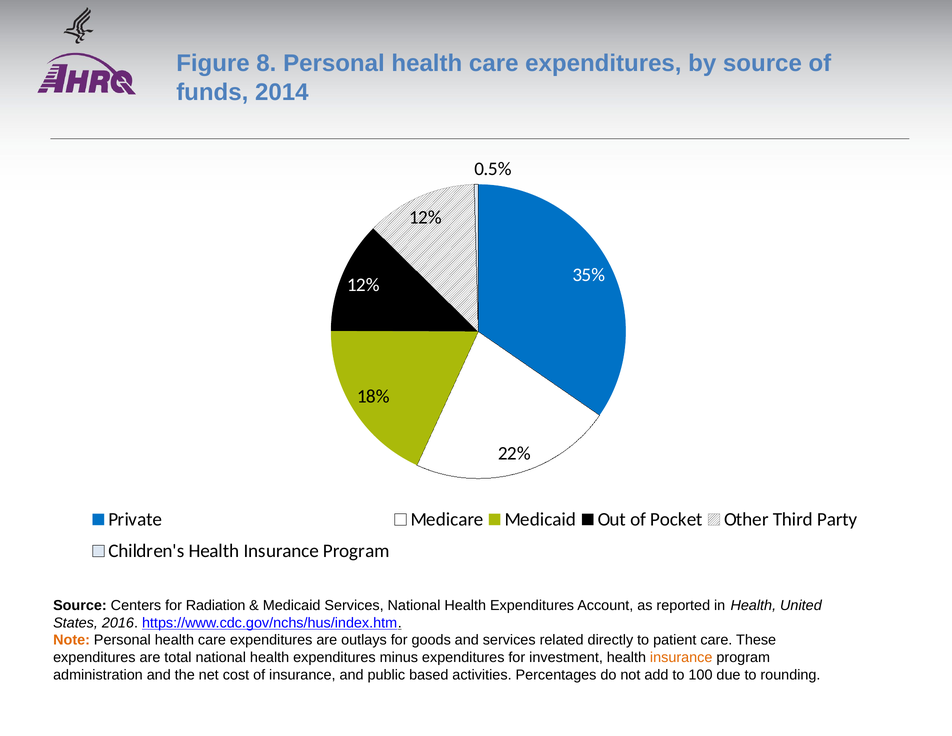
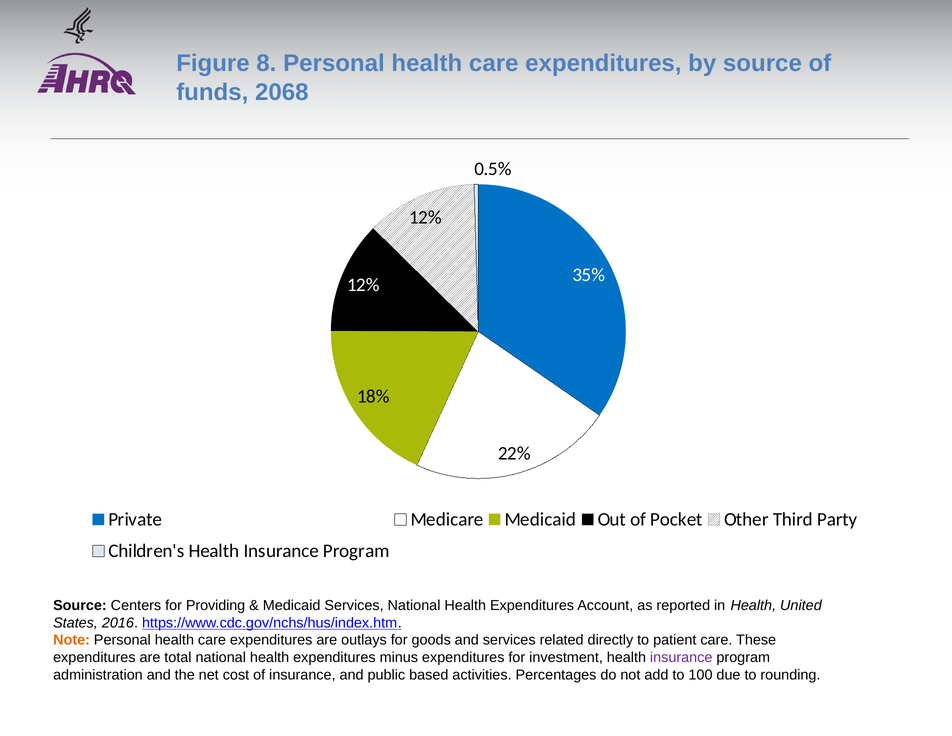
2014: 2014 -> 2068 (282, 92)
Radiation: Radiation -> Providing (216, 605)
insurance colour: orange -> purple (681, 657)
